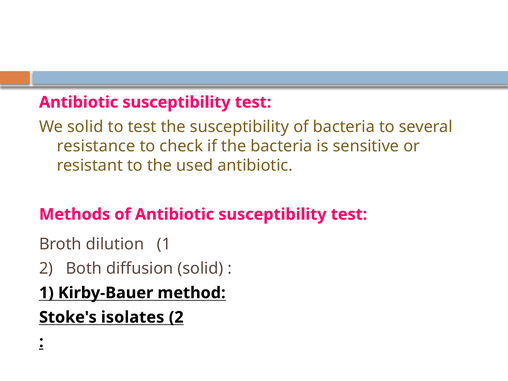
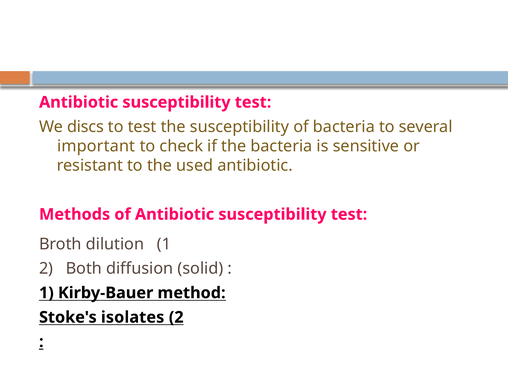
We solid: solid -> discs (85, 127)
resistance: resistance -> important (96, 146)
